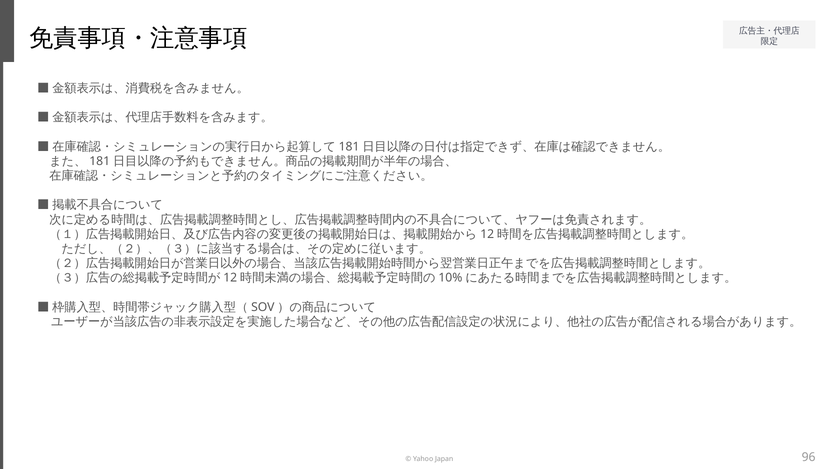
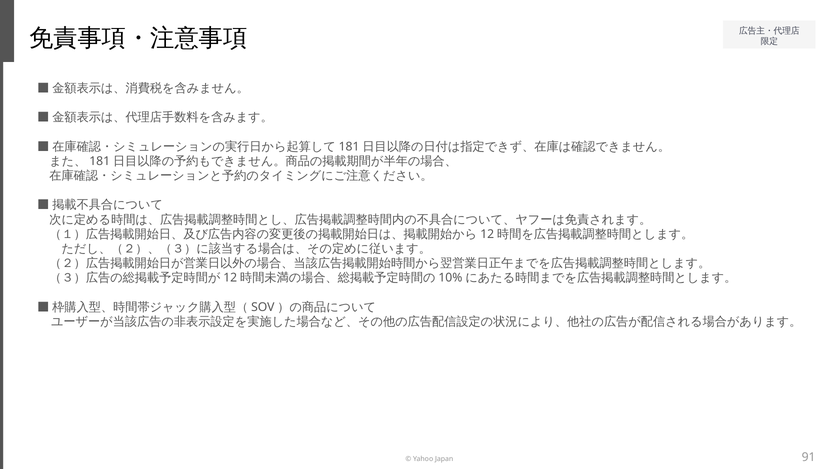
96: 96 -> 91 (809, 457)
